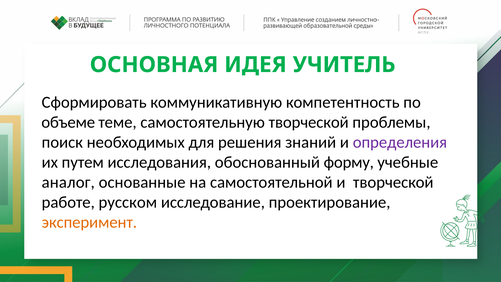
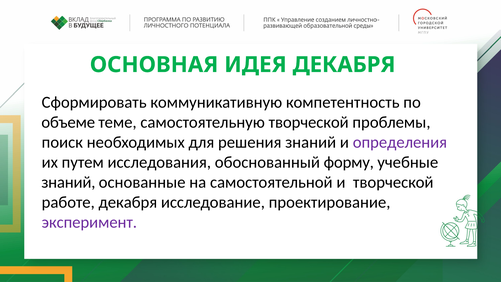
ИДЕЯ УЧИТЕЛЬ: УЧИТЕЛЬ -> ДЕКАБРЯ (344, 65)
аналог: аналог -> знаний (68, 182)
работе русском: русском -> декабря (128, 202)
эксперимент colour: orange -> purple (89, 222)
